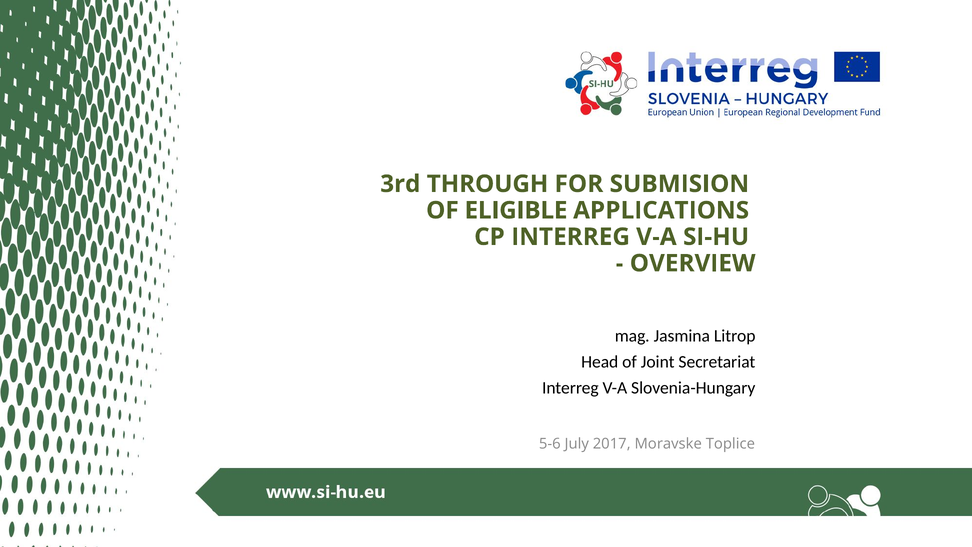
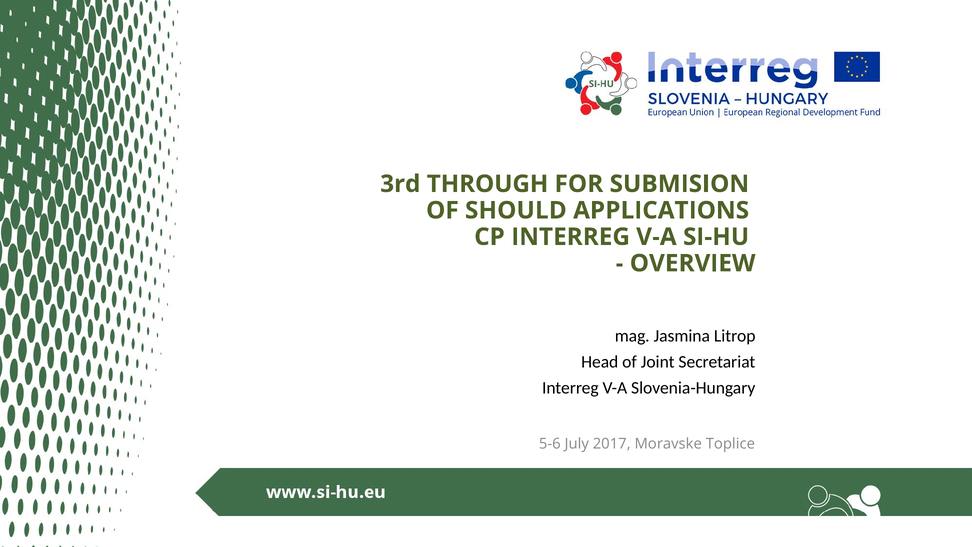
ELIGIBLE: ELIGIBLE -> SHOULD (516, 210)
